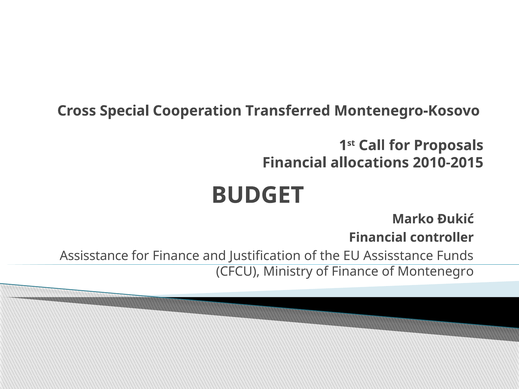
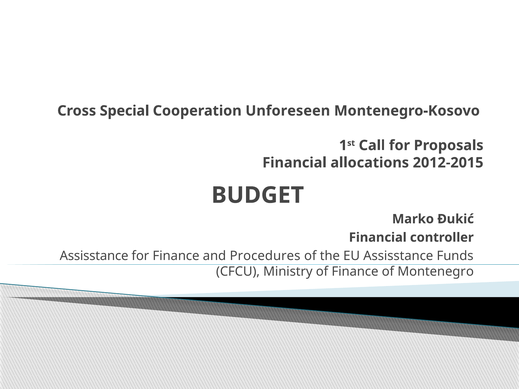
Transferred: Transferred -> Unforeseen (288, 111)
2010-2015: 2010-2015 -> 2012-2015 (448, 163)
Justification: Justification -> Procedures (265, 256)
